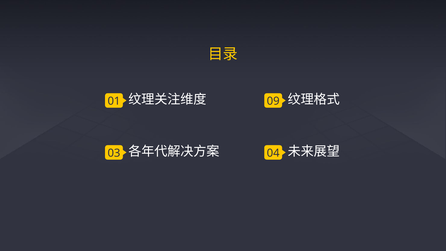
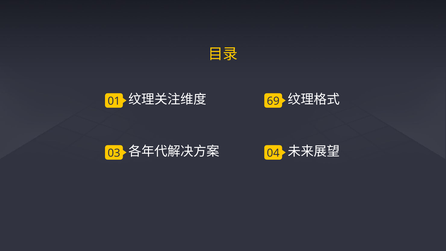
09: 09 -> 69 (273, 101)
